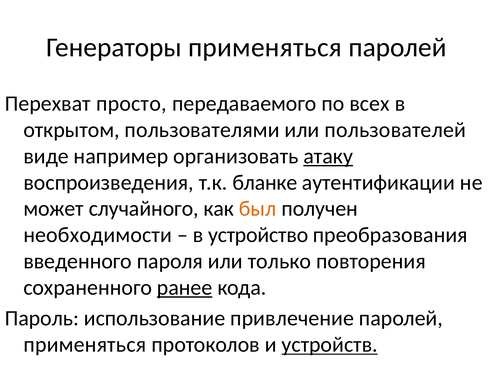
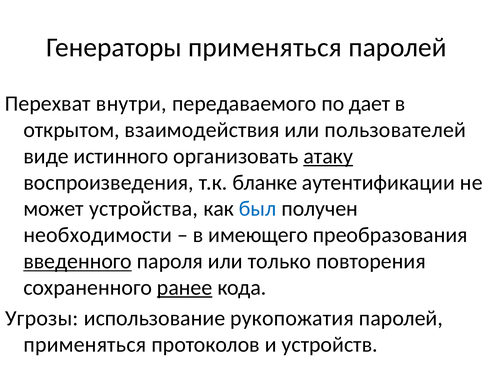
просто: просто -> внутри (131, 103)
всех: всех -> дает (370, 103)
пользователями: пользователями -> взаимодействия (202, 130)
например: например -> истинного (121, 156)
случайного: случайного -> устройства (144, 209)
был colour: orange -> blue (258, 209)
устройство: устройство -> имеющего (258, 235)
введенного underline: none -> present (78, 261)
Пароль: Пароль -> Угрозы (42, 318)
привлечение: привлечение -> рукопожатия (292, 318)
устройств underline: present -> none (330, 345)
